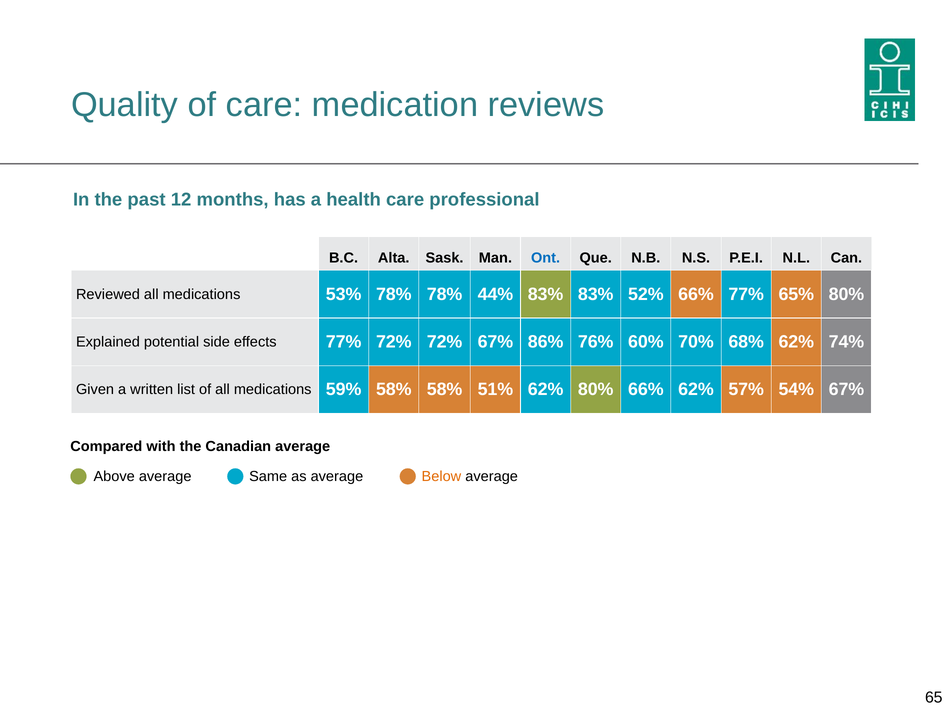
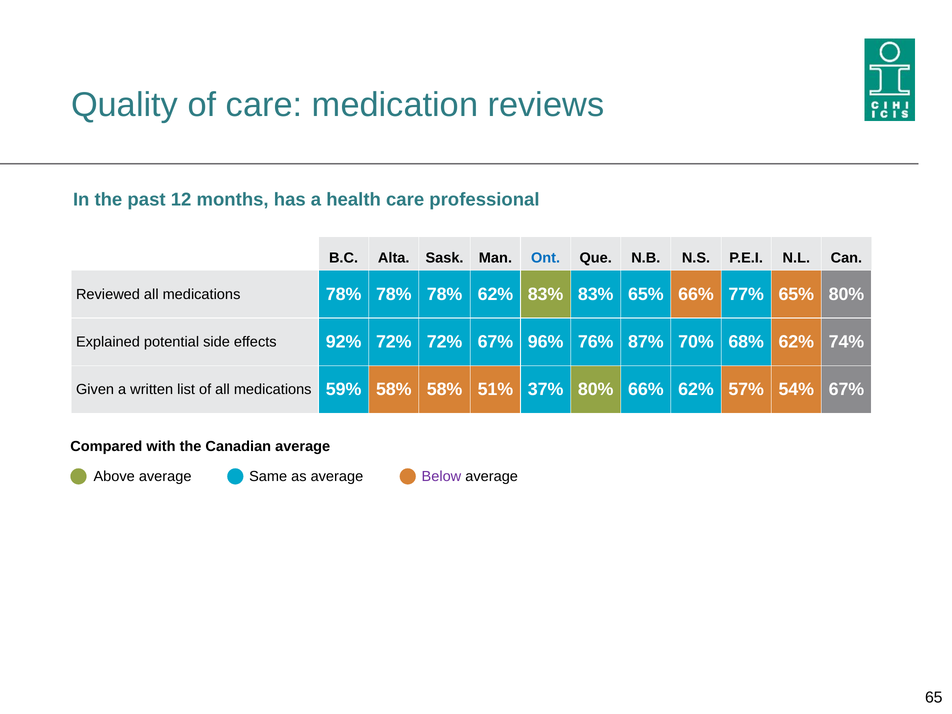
medications 53%: 53% -> 78% (344, 294)
78% 44%: 44% -> 62% (495, 294)
83% 52%: 52% -> 65% (646, 294)
effects 77%: 77% -> 92% (344, 342)
86%: 86% -> 96% (546, 342)
60%: 60% -> 87% (646, 342)
51% 62%: 62% -> 37% (546, 390)
Below colour: orange -> purple (441, 476)
